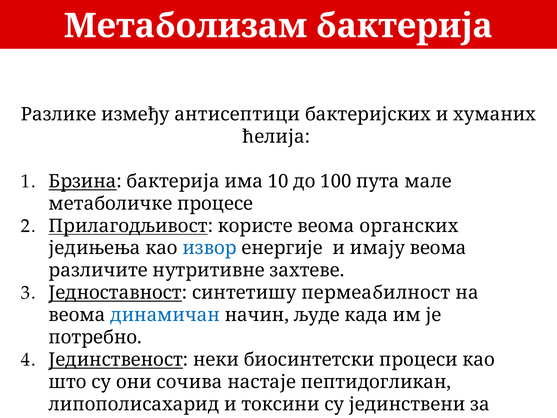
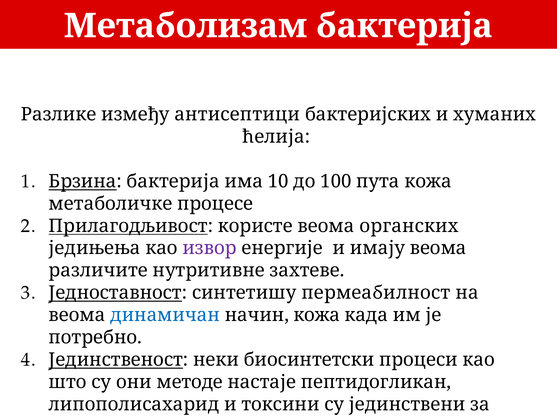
пута мале: мале -> кожа (428, 181)
извор colour: blue -> purple (210, 248)
начин људе: људе -> кожа (317, 315)
сочива: сочива -> методе (190, 382)
